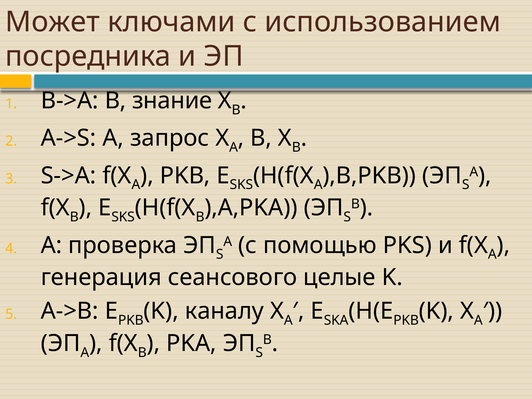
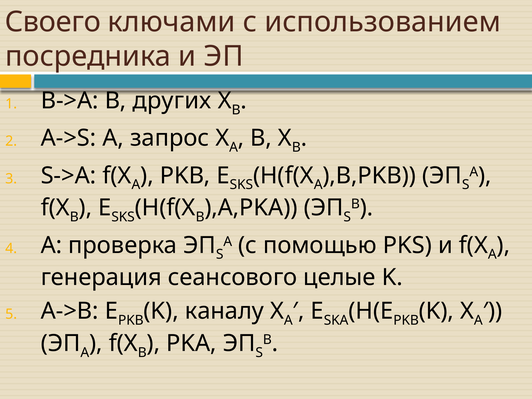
Может: Может -> Своего (53, 22)
знание: знание -> других (172, 101)
